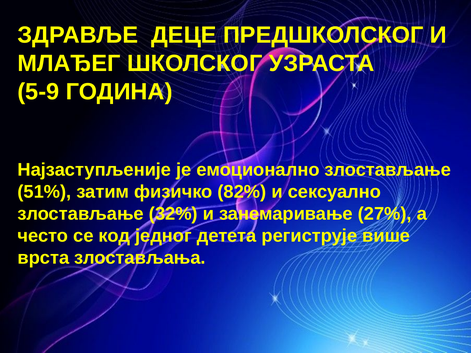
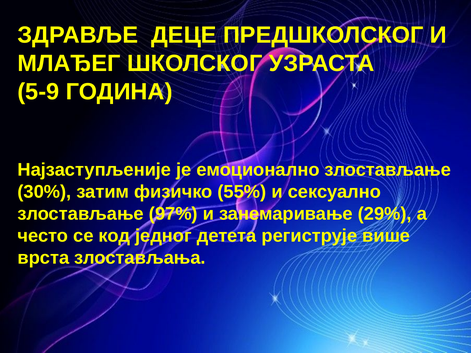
51%: 51% -> 30% (44, 192)
82%: 82% -> 55% (242, 192)
32%: 32% -> 97% (173, 214)
27%: 27% -> 29% (385, 214)
